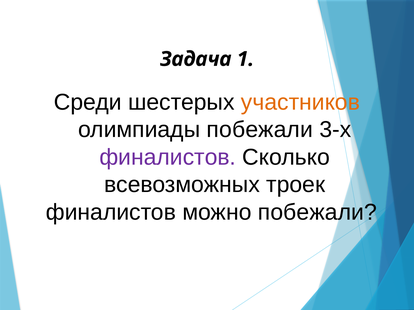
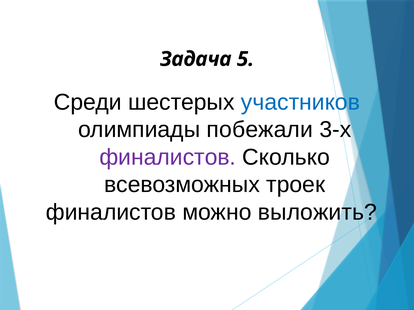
1: 1 -> 5 (245, 59)
участников colour: orange -> blue (300, 102)
можно побежали: побежали -> выложить (317, 213)
